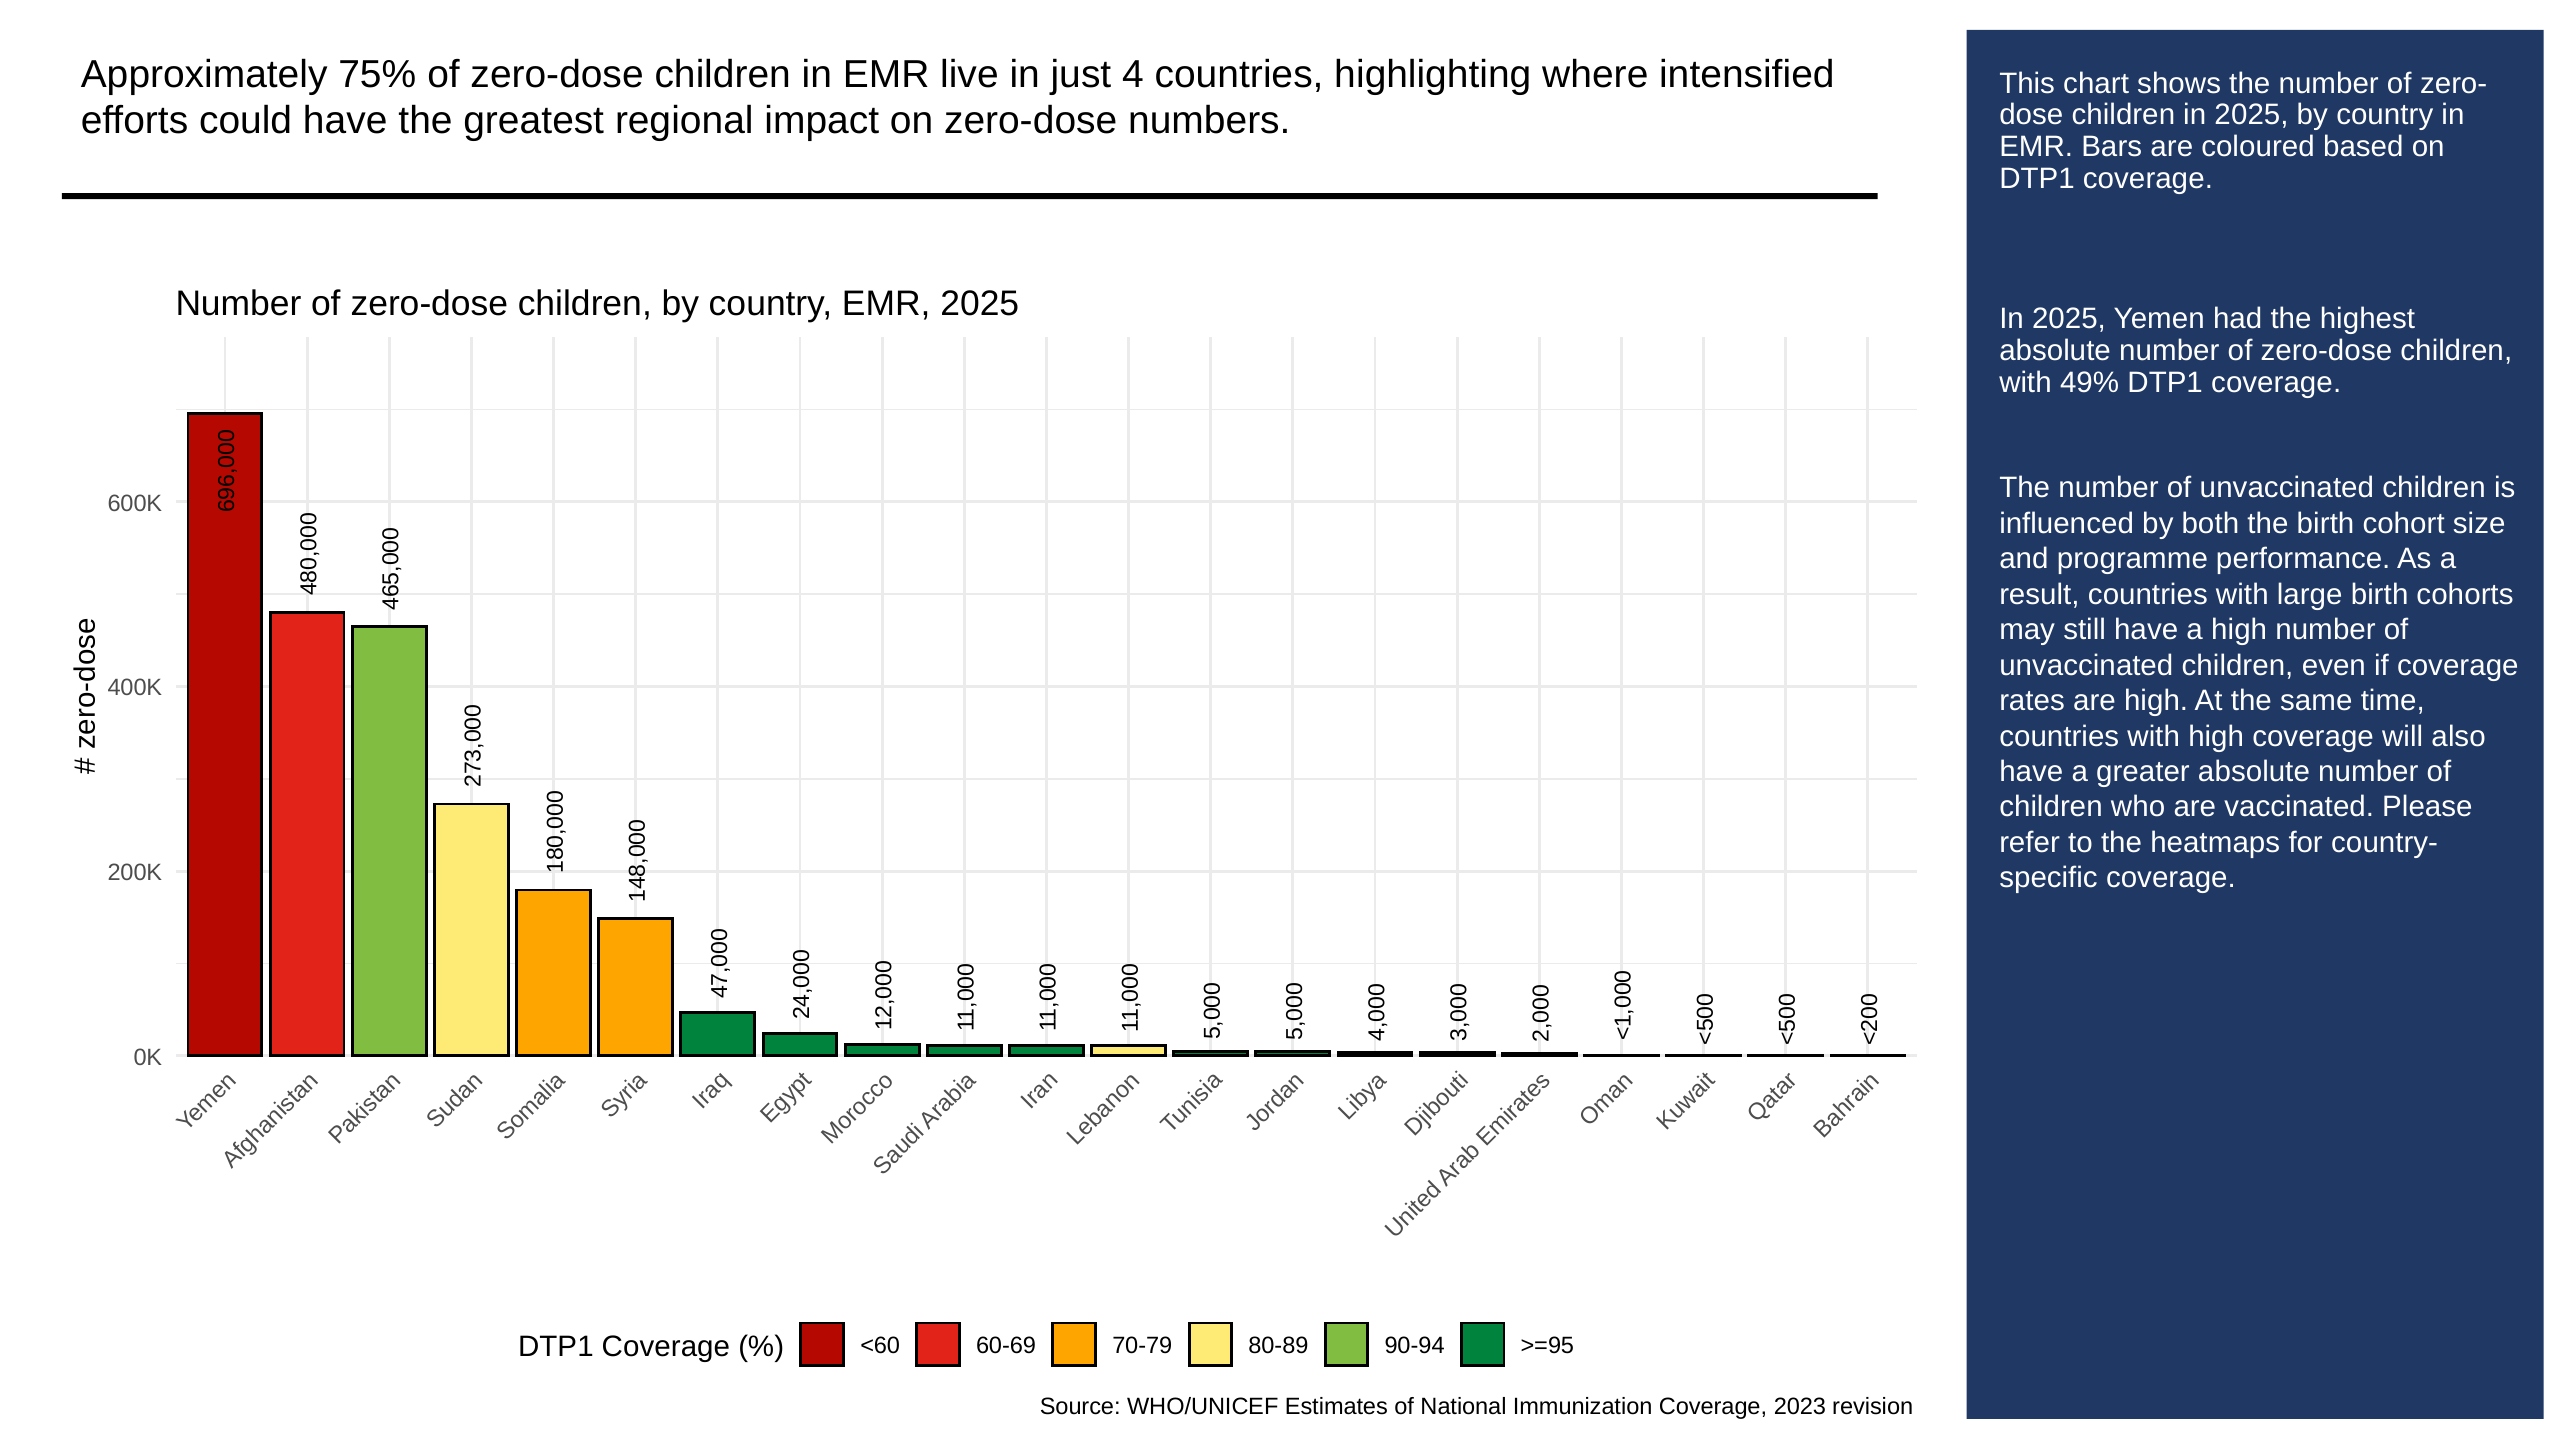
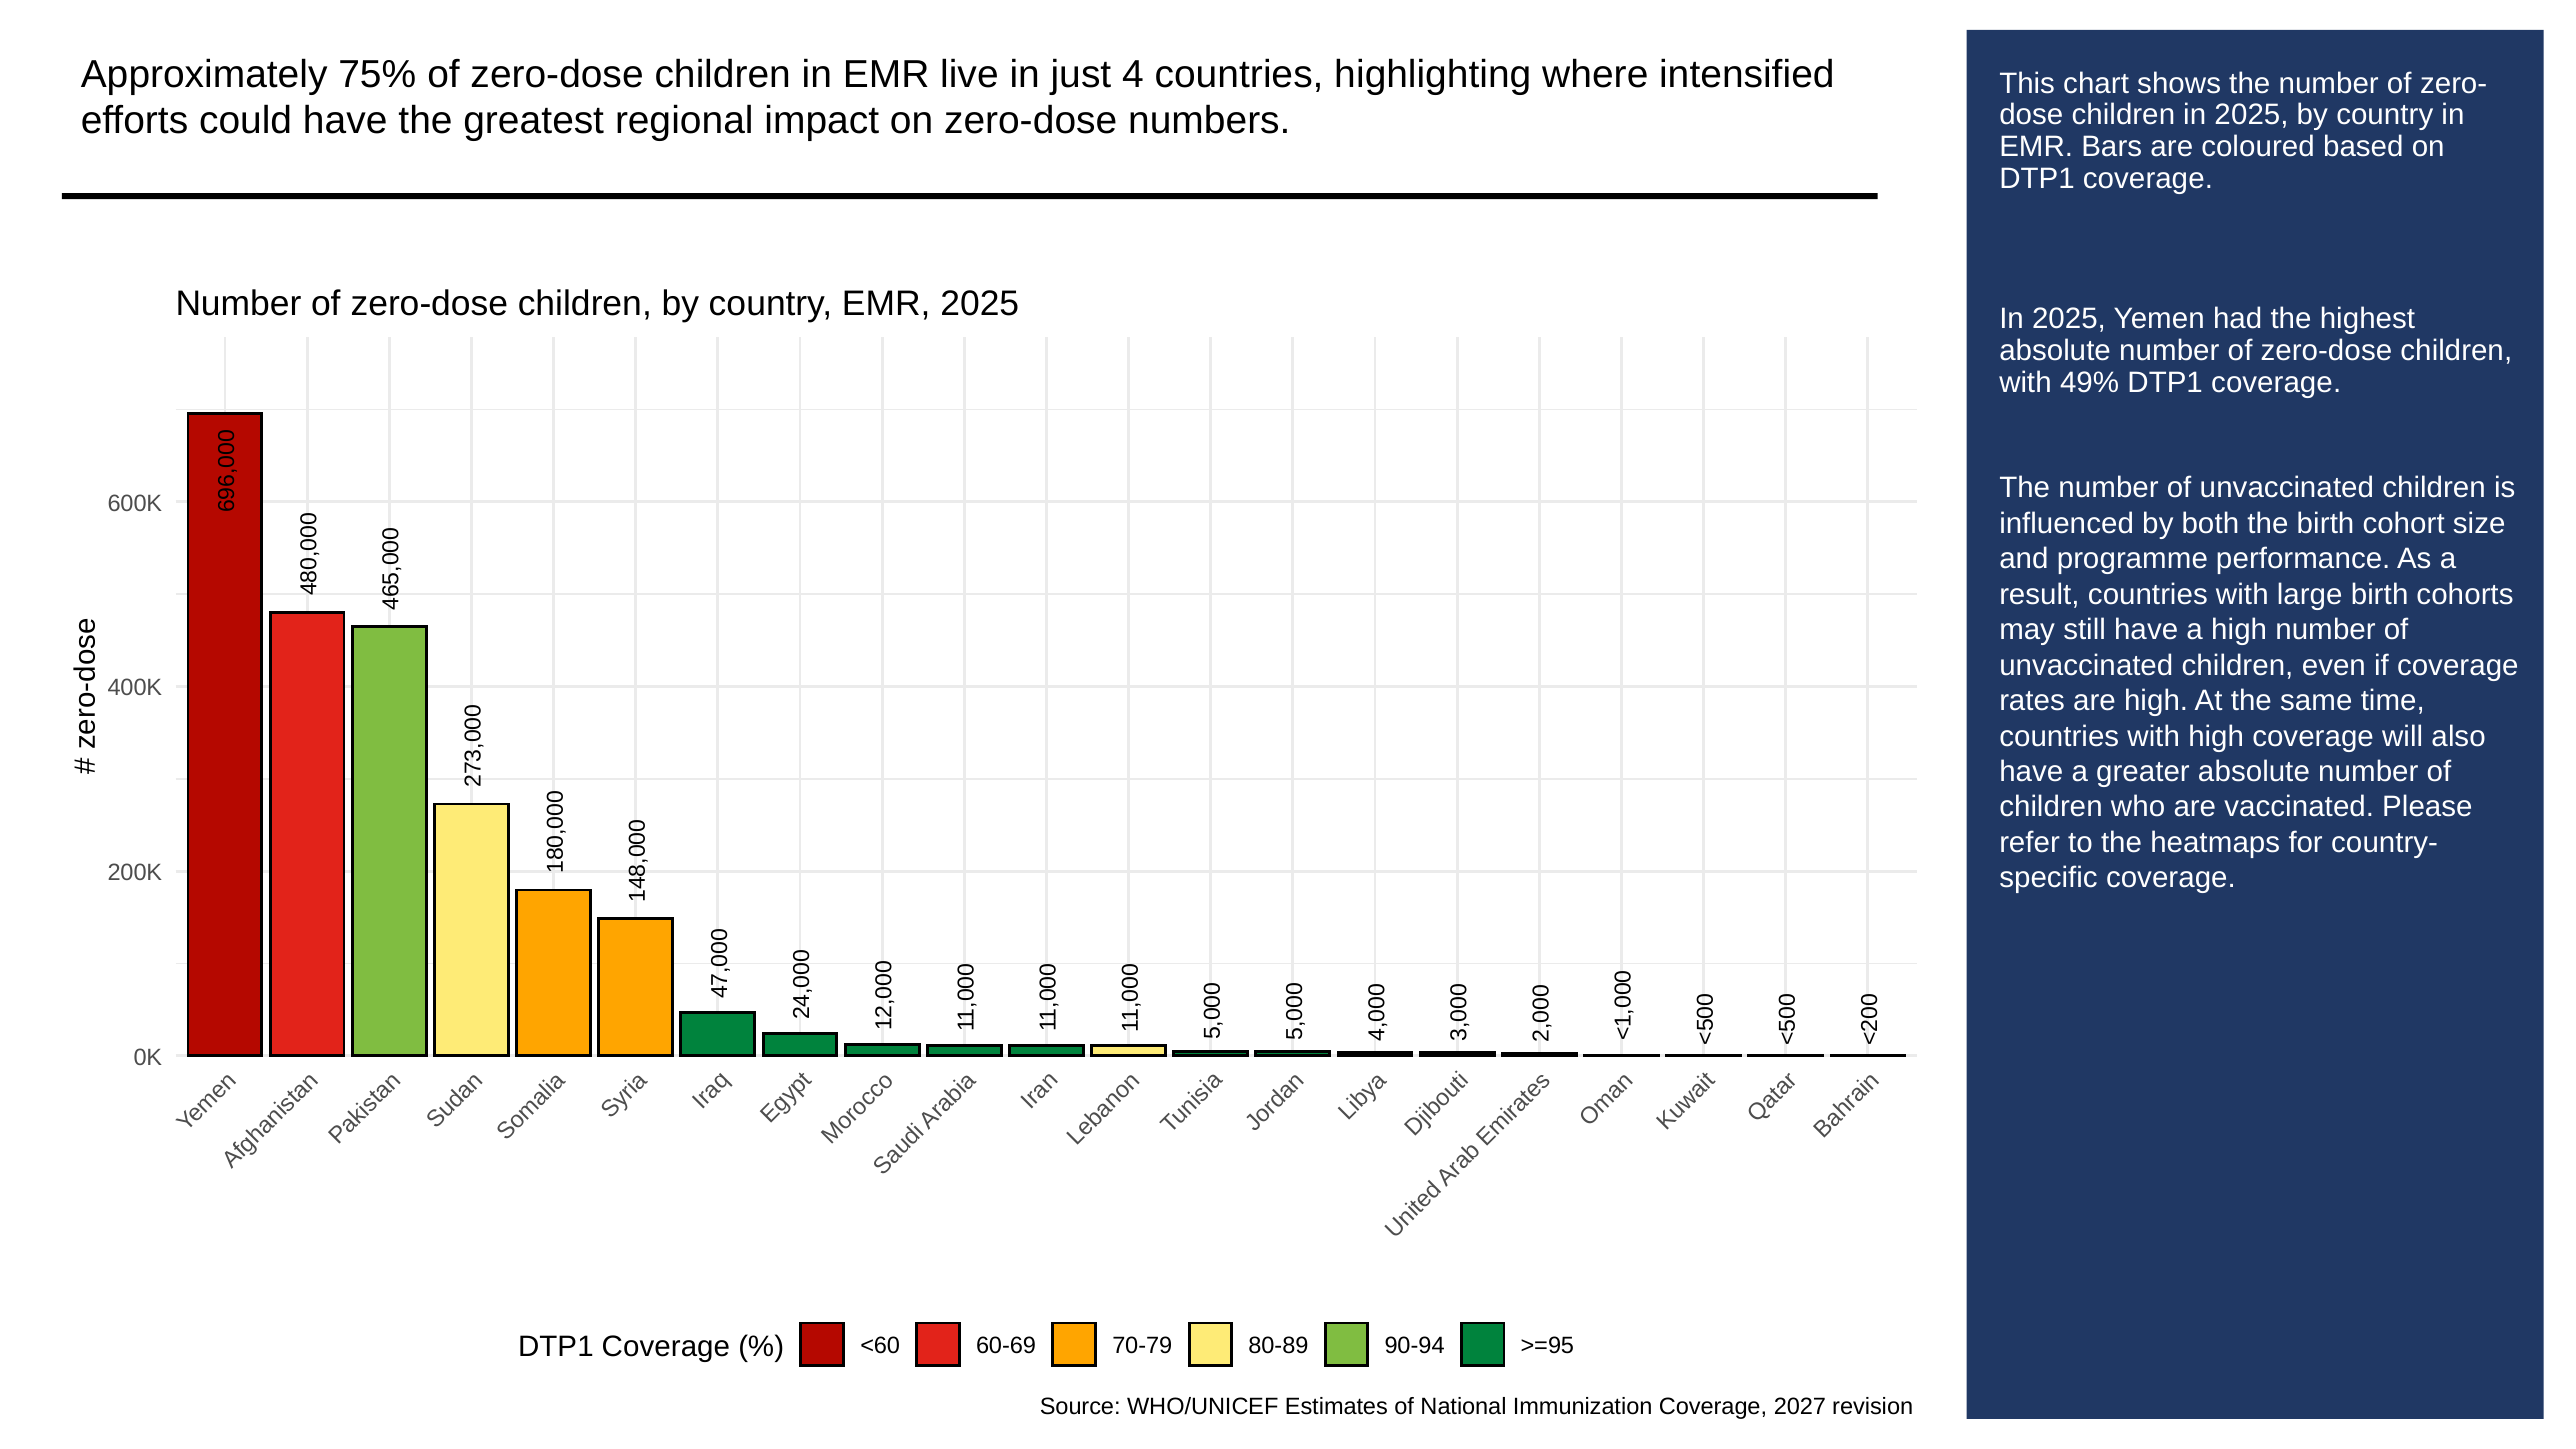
2023: 2023 -> 2027 (1800, 1407)
